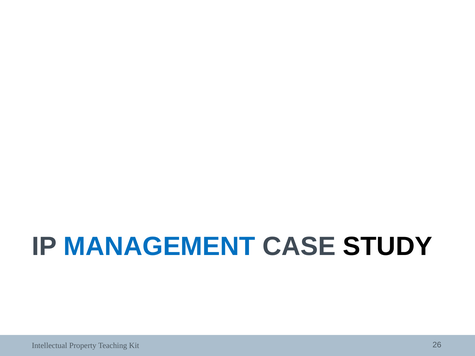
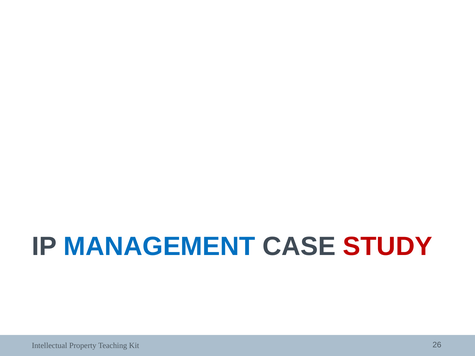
STUDY colour: black -> red (388, 247)
